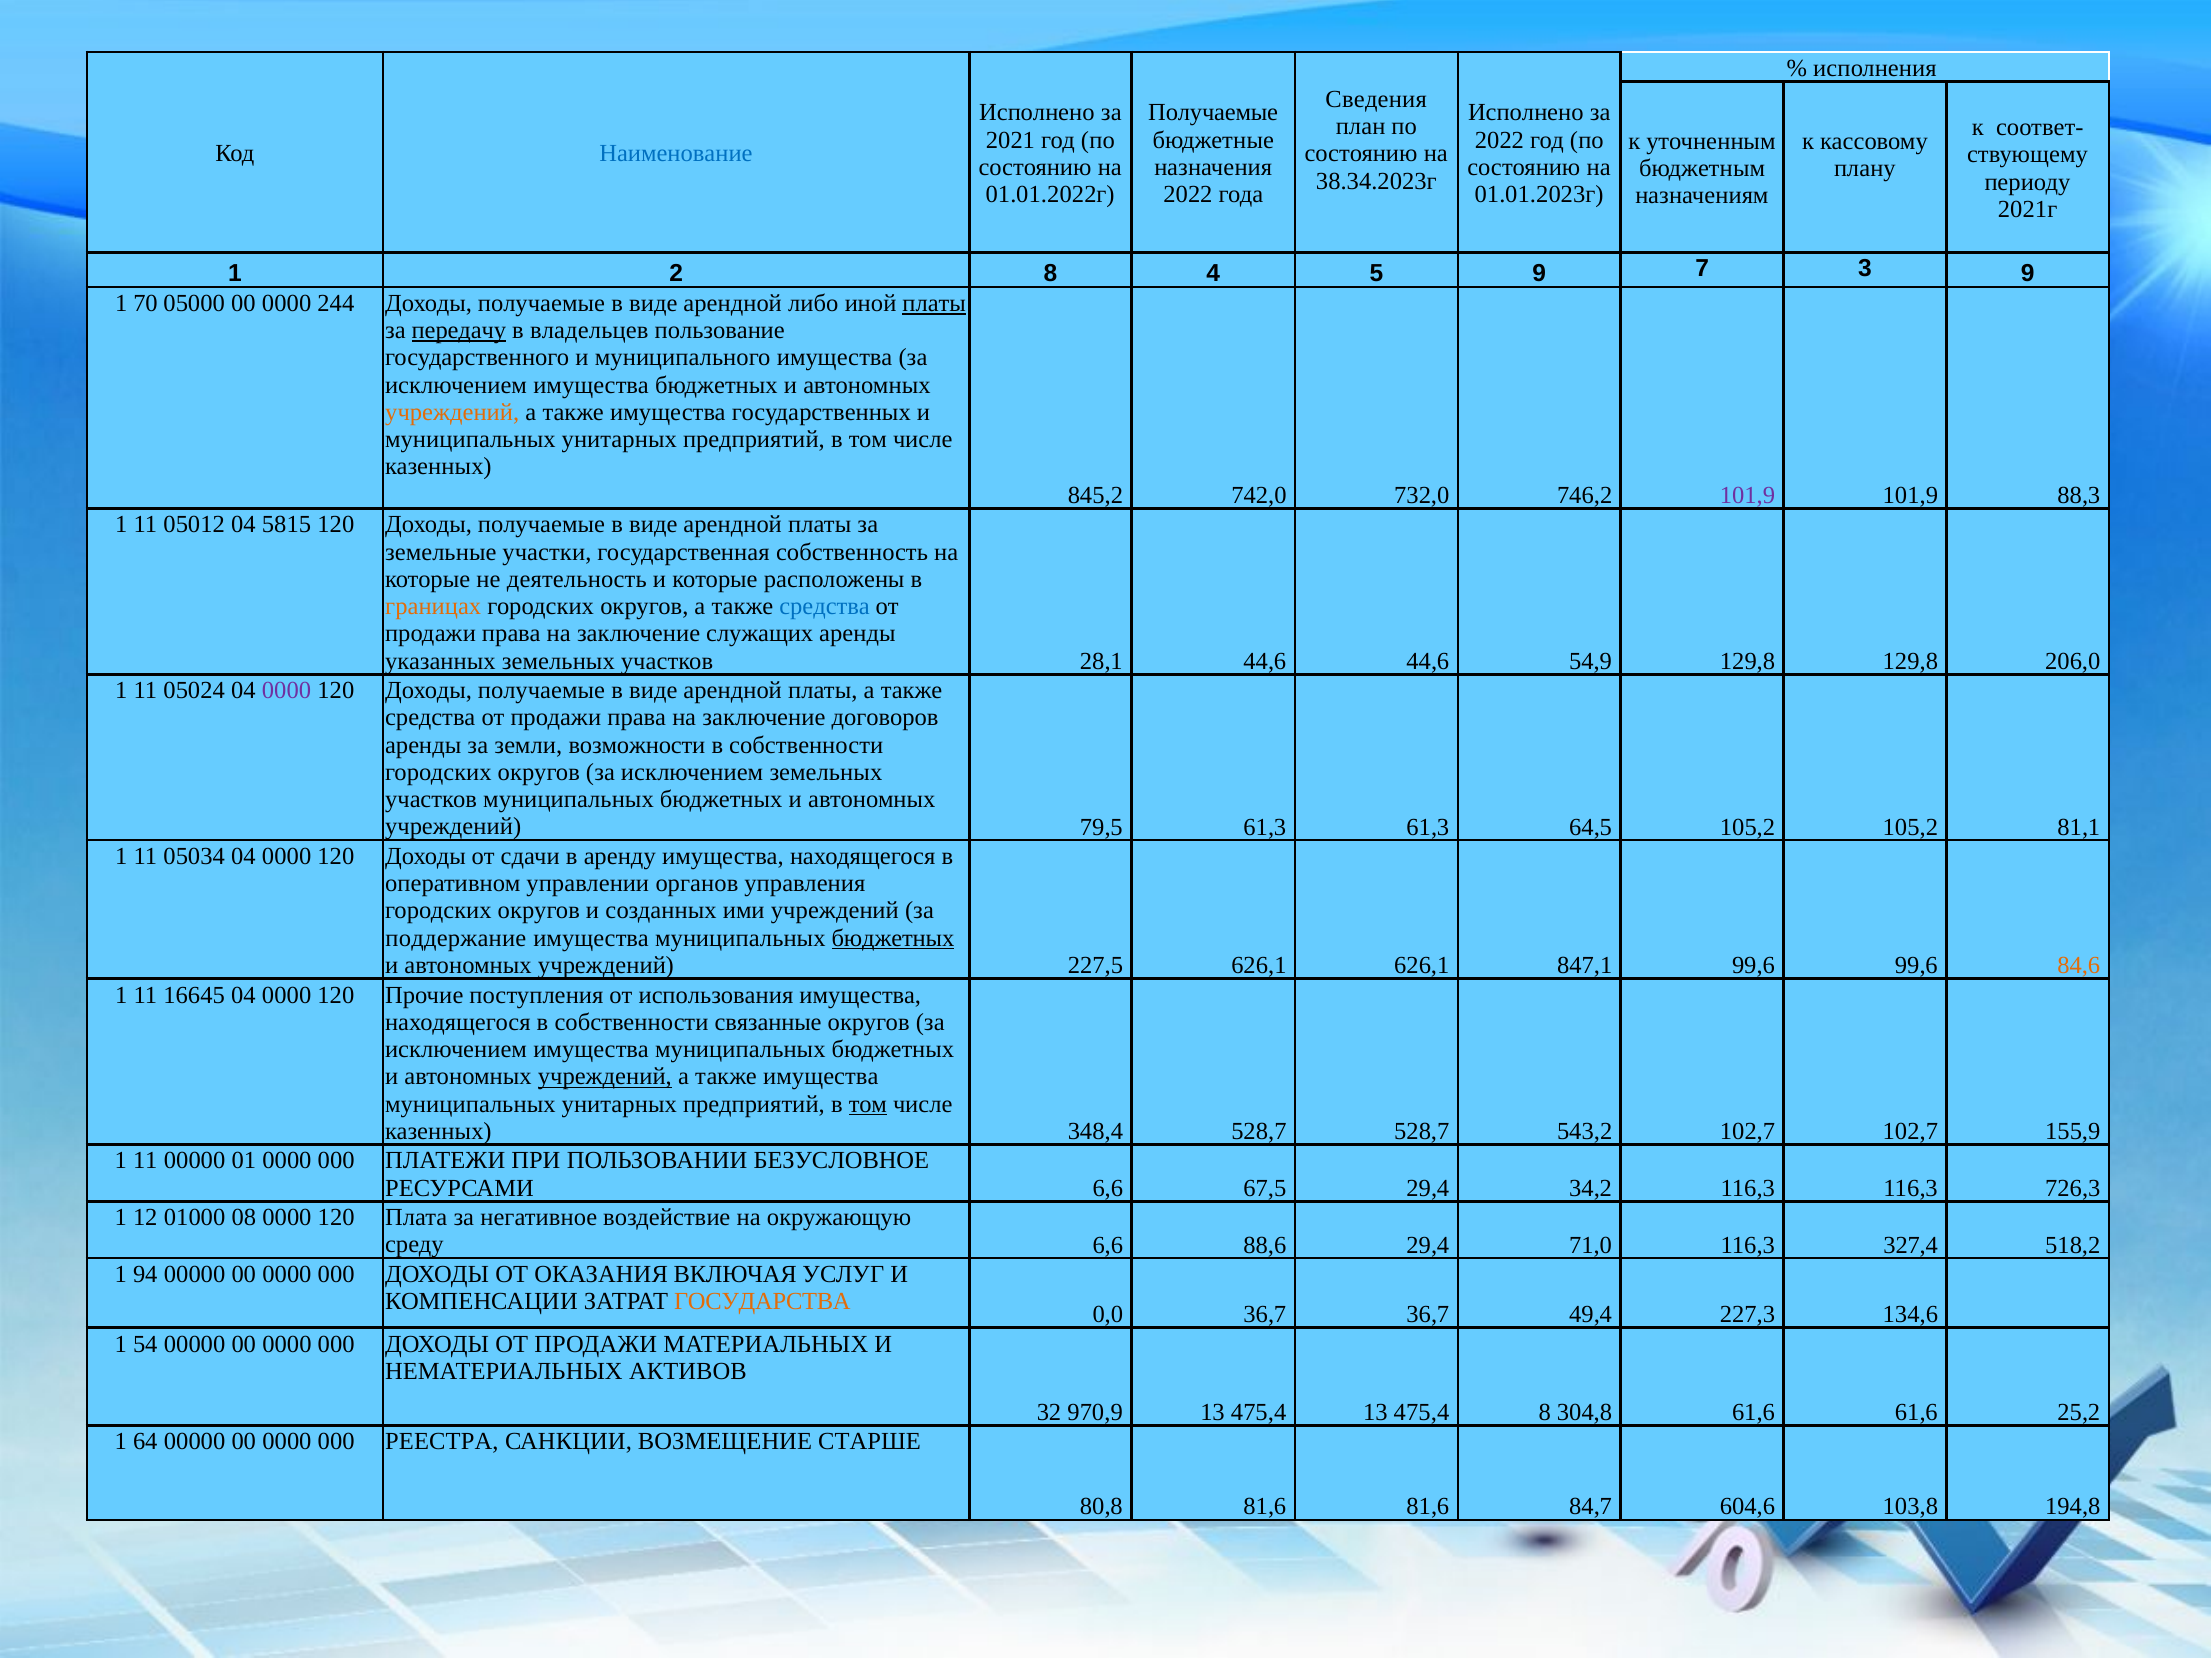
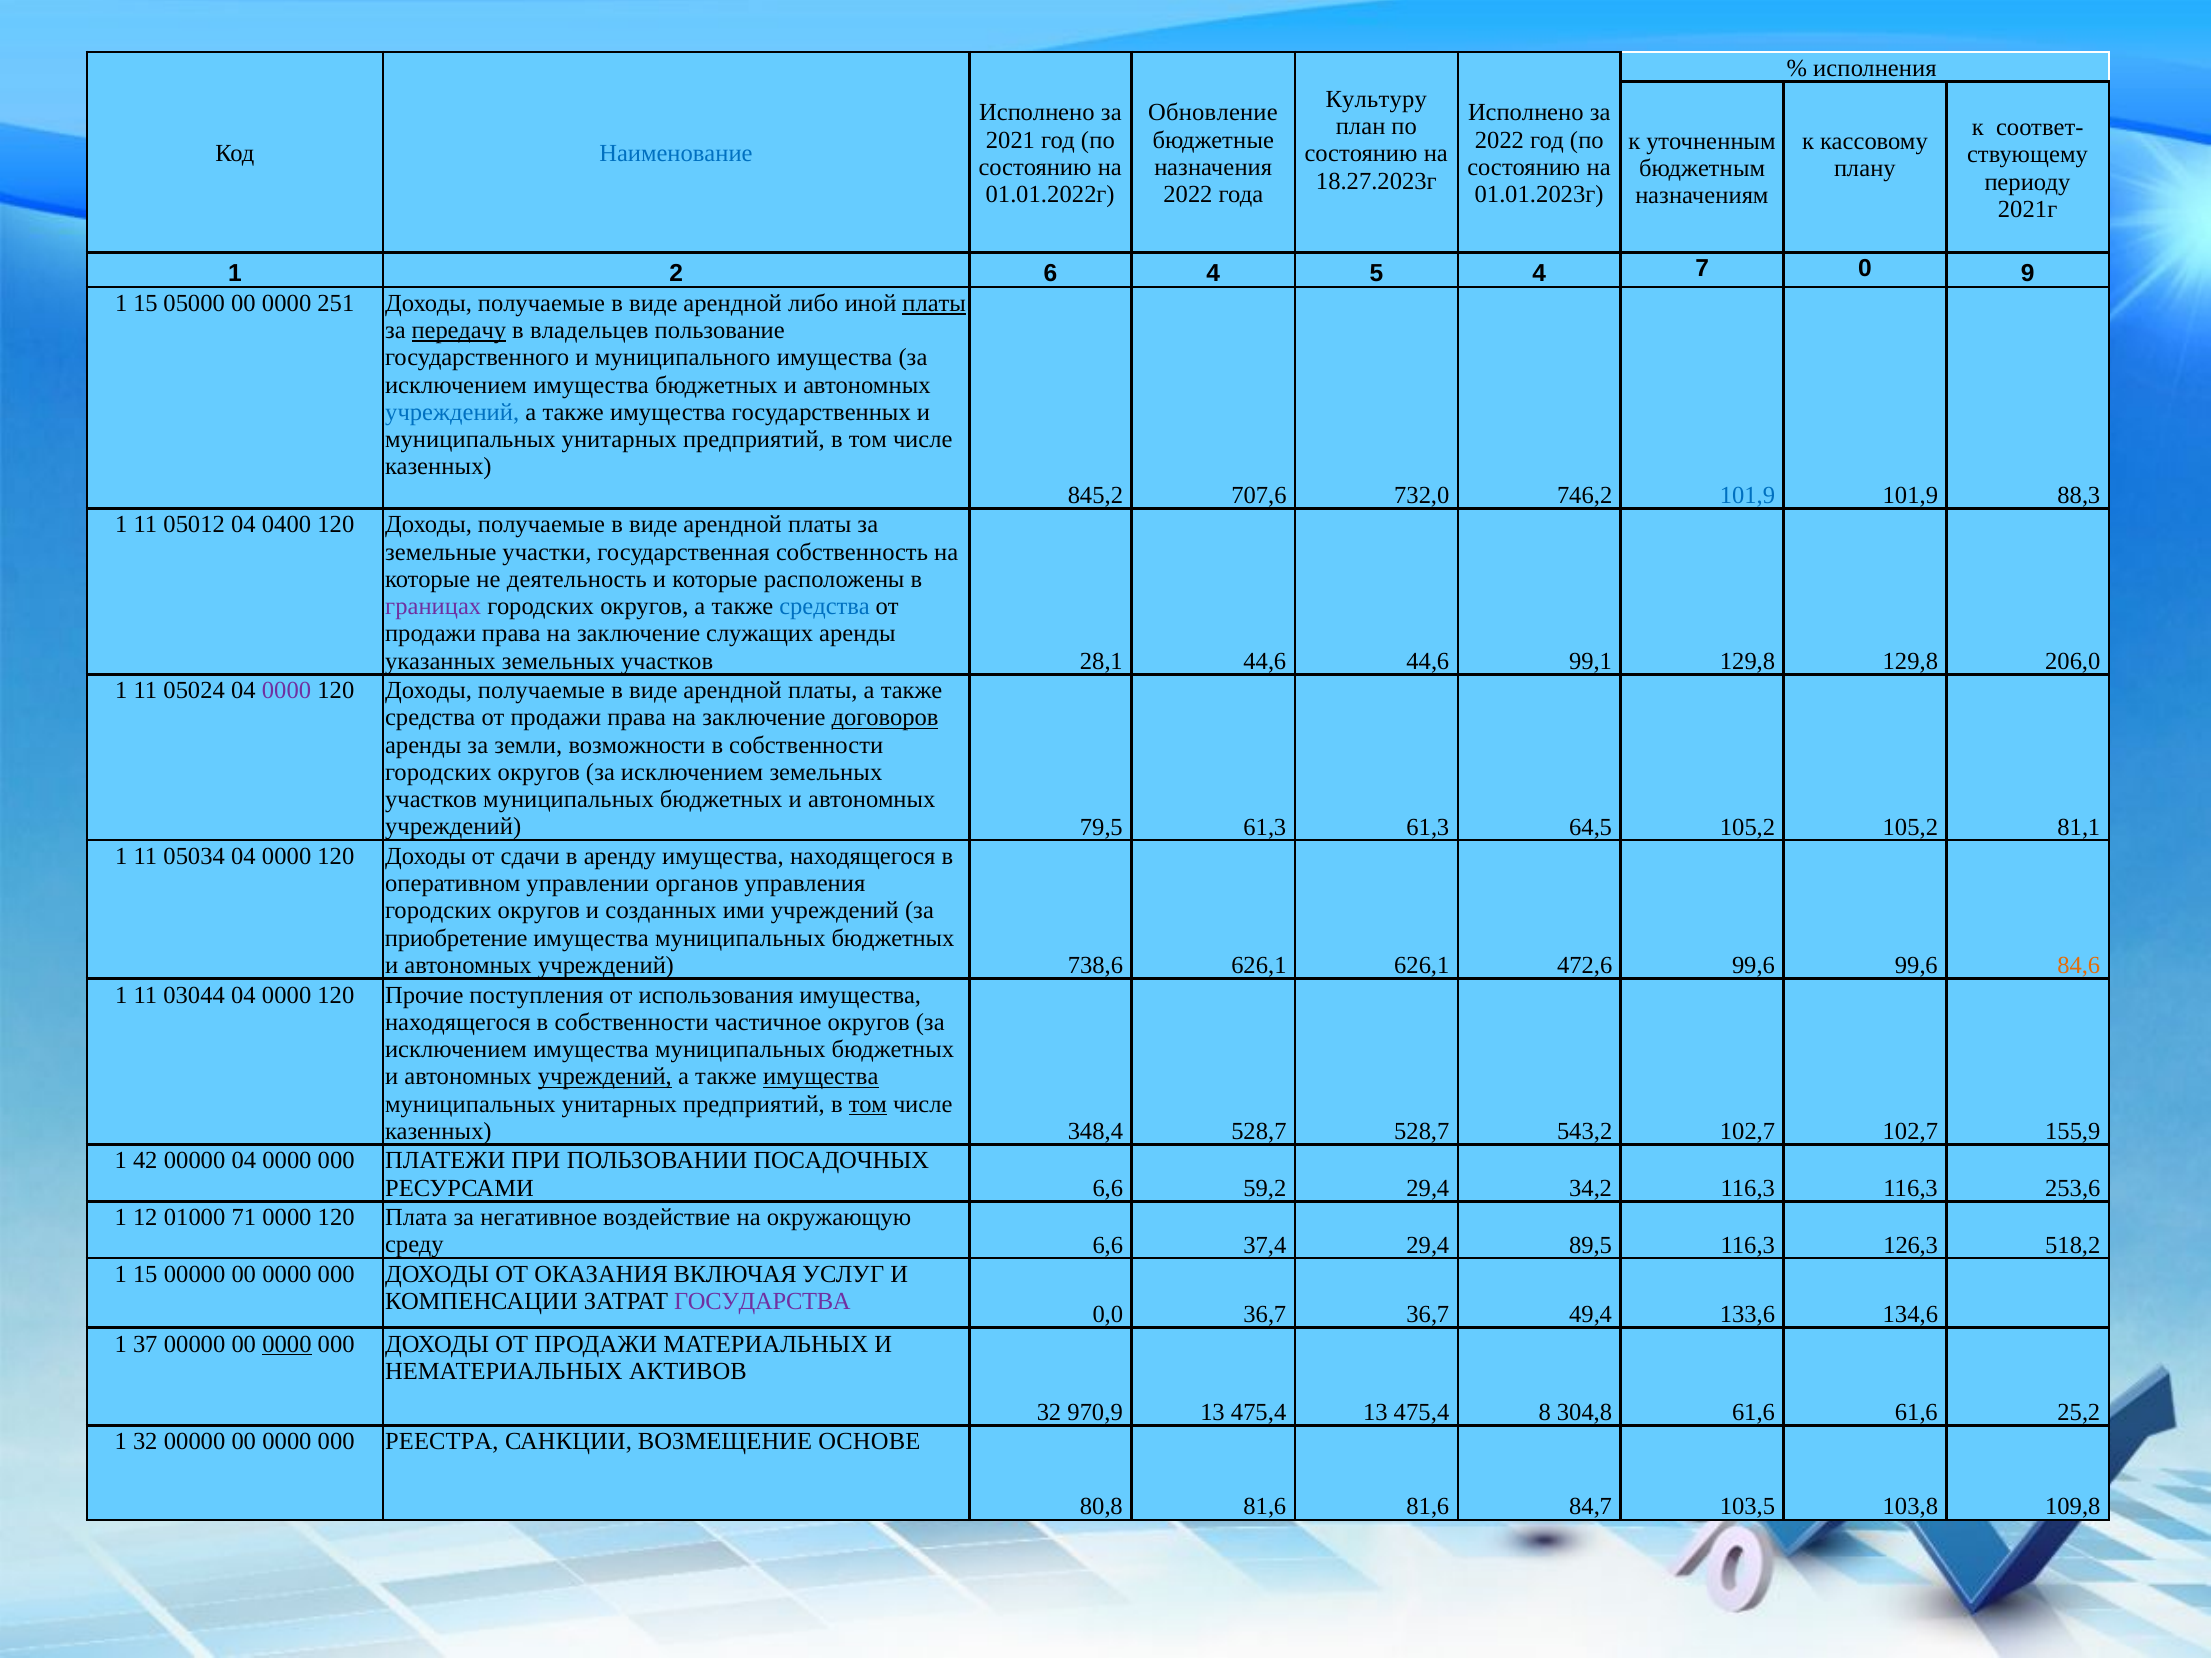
Сведения: Сведения -> Культуру (1376, 99)
Получаемые: Получаемые -> Обновление (1213, 113)
38.34.2023г: 38.34.2023г -> 18.27.2023г (1376, 181)
2 8: 8 -> 6 (1050, 274)
5 9: 9 -> 4 (1539, 274)
3: 3 -> 0 (1865, 268)
70: 70 -> 15 (145, 303)
244: 244 -> 251 (336, 303)
учреждений colour: orange -> blue (452, 412)
742,0: 742,0 -> 707,6 (1259, 495)
101,9 colour: purple -> blue (1748, 495)
5815: 5815 -> 0400 (287, 525)
границах colour: orange -> purple (433, 607)
54,9: 54,9 -> 99,1 (1591, 661)
договоров underline: none -> present (885, 718)
поддержание: поддержание -> приобретение (456, 938)
бюджетных underline: present -> none (893, 938)
227,5: 227,5 -> 738,6 (1095, 966)
847,1: 847,1 -> 472,6 (1585, 966)
16645: 16645 -> 03044 (194, 995)
связанные: связанные -> частичное (768, 1022)
имущества underline: none -> present (821, 1077)
11: 11 -> 42 (145, 1161)
00000 01: 01 -> 04 (244, 1161)
БЕЗУСЛОВНОЕ: БЕЗУСЛОВНОЕ -> ПОСАДОЧНЫХ (841, 1161)
67,5: 67,5 -> 59,2 (1265, 1188)
726,3: 726,3 -> 253,6 (2073, 1188)
08: 08 -> 71 (244, 1218)
88,6: 88,6 -> 37,4 (1265, 1245)
71,0: 71,0 -> 89,5 (1591, 1245)
327,4: 327,4 -> 126,3 (1911, 1245)
94: 94 -> 15 (145, 1275)
ГОСУДАРСТВА colour: orange -> purple (762, 1302)
227,3: 227,3 -> 133,6 (1748, 1315)
54: 54 -> 37 (145, 1344)
0000 underline: none -> present (287, 1344)
1 64: 64 -> 32 (145, 1442)
СТАРШЕ: СТАРШЕ -> ОСНОВЕ (869, 1442)
604,6: 604,6 -> 103,5 (1748, 1507)
194,8: 194,8 -> 109,8 (2073, 1507)
